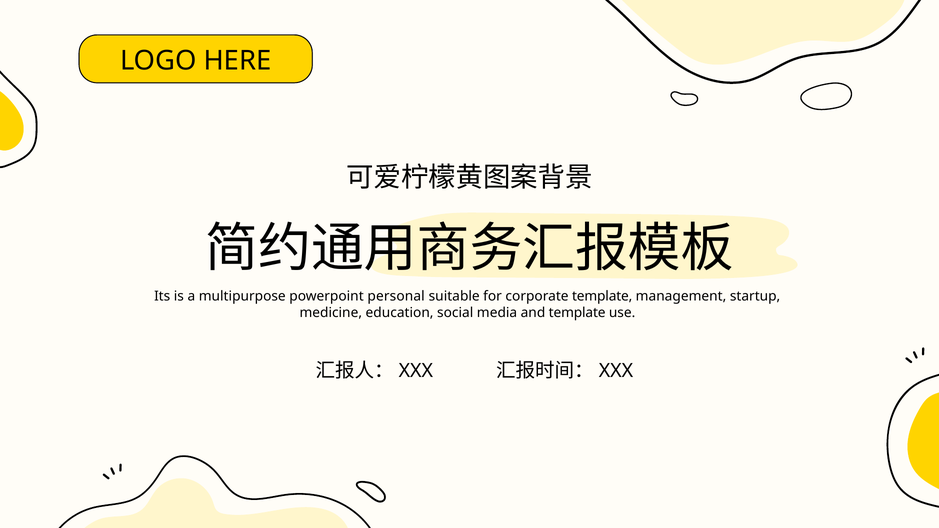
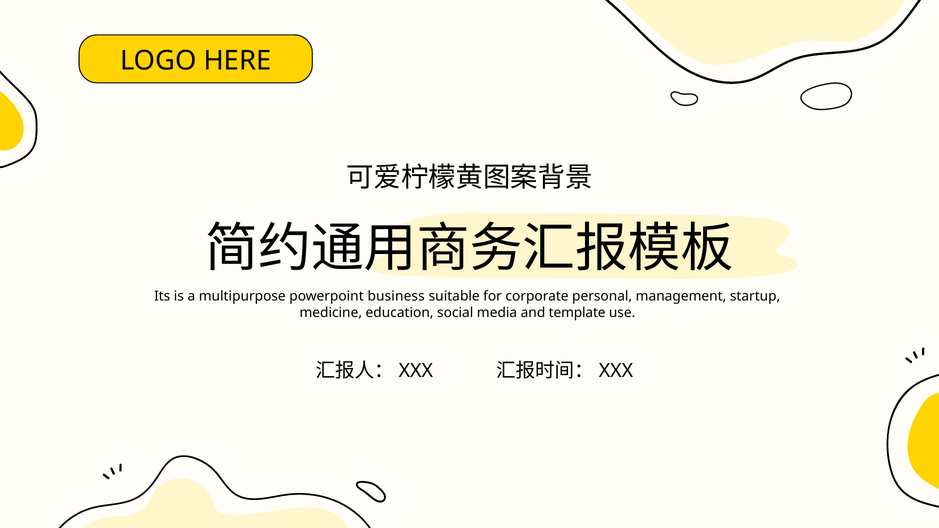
personal: personal -> business (396, 296)
corporate template: template -> personal (602, 296)
